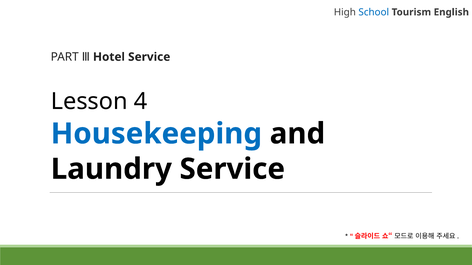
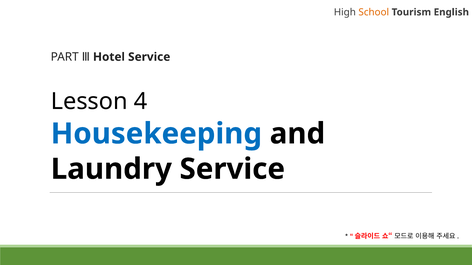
School colour: blue -> orange (374, 12)
